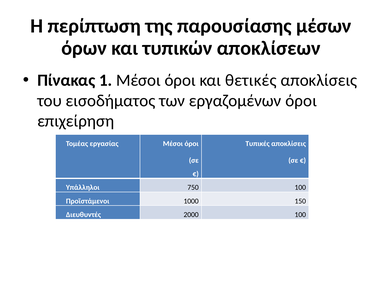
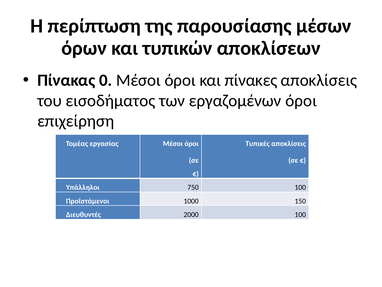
1: 1 -> 0 (106, 80)
θετικές: θετικές -> πίνακες (251, 80)
